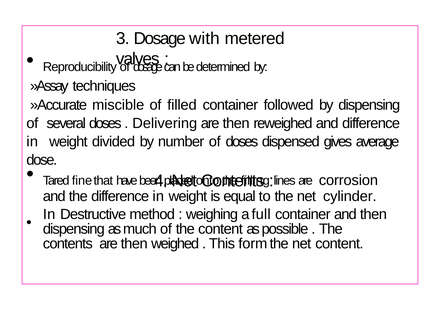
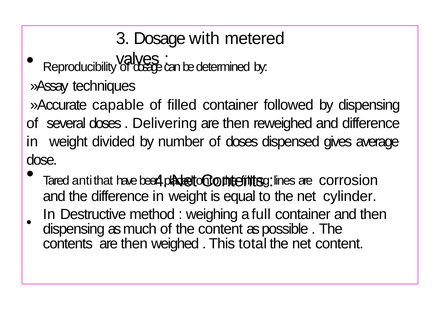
miscible: miscible -> capable (118, 105)
fine: fine -> anti (82, 181)
form: form -> total (253, 244)
